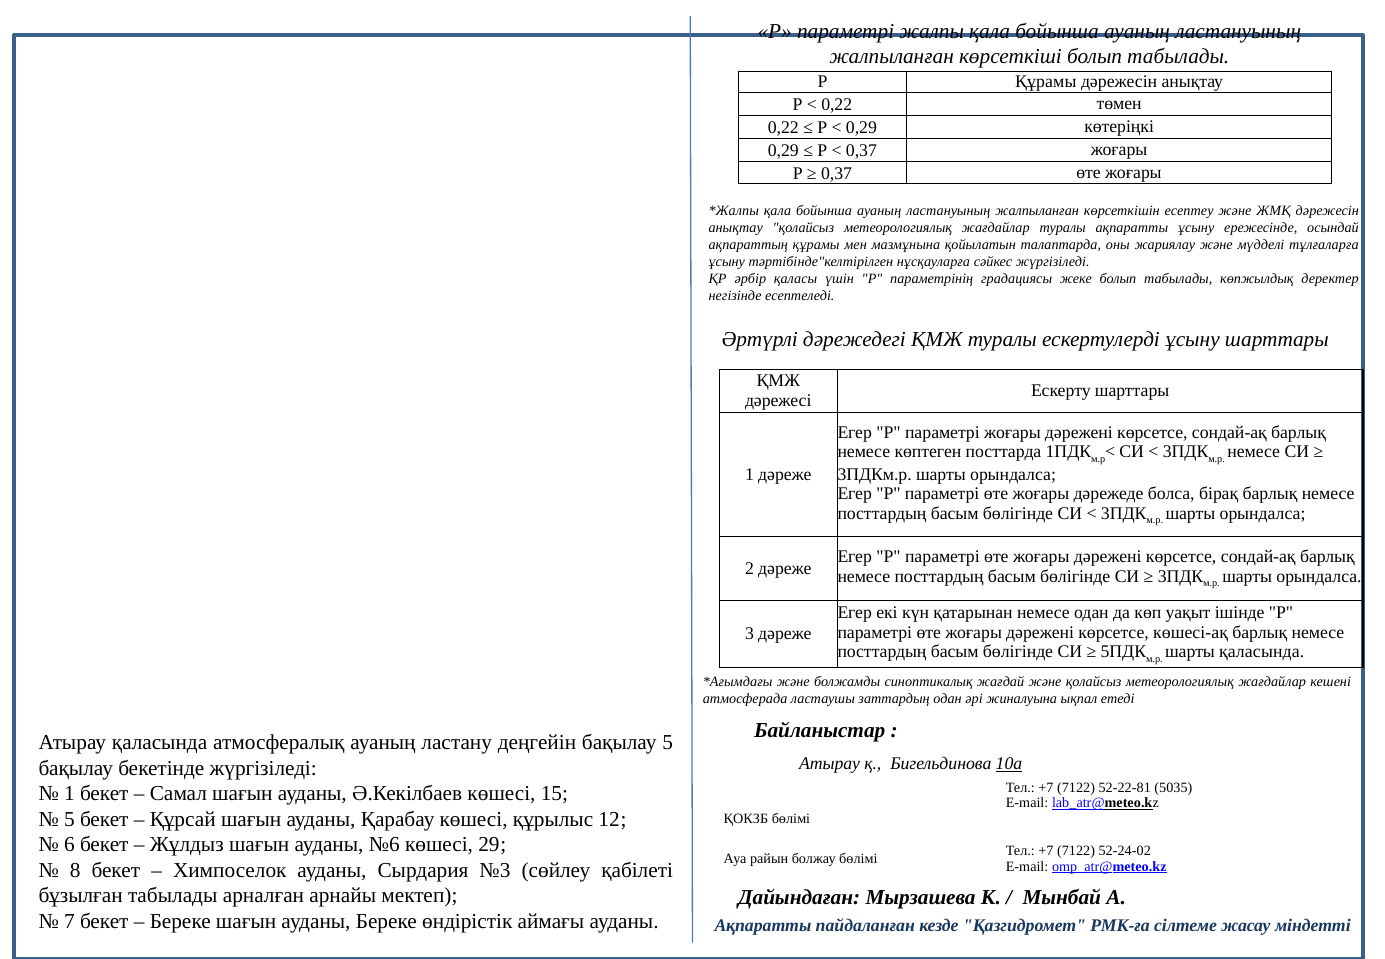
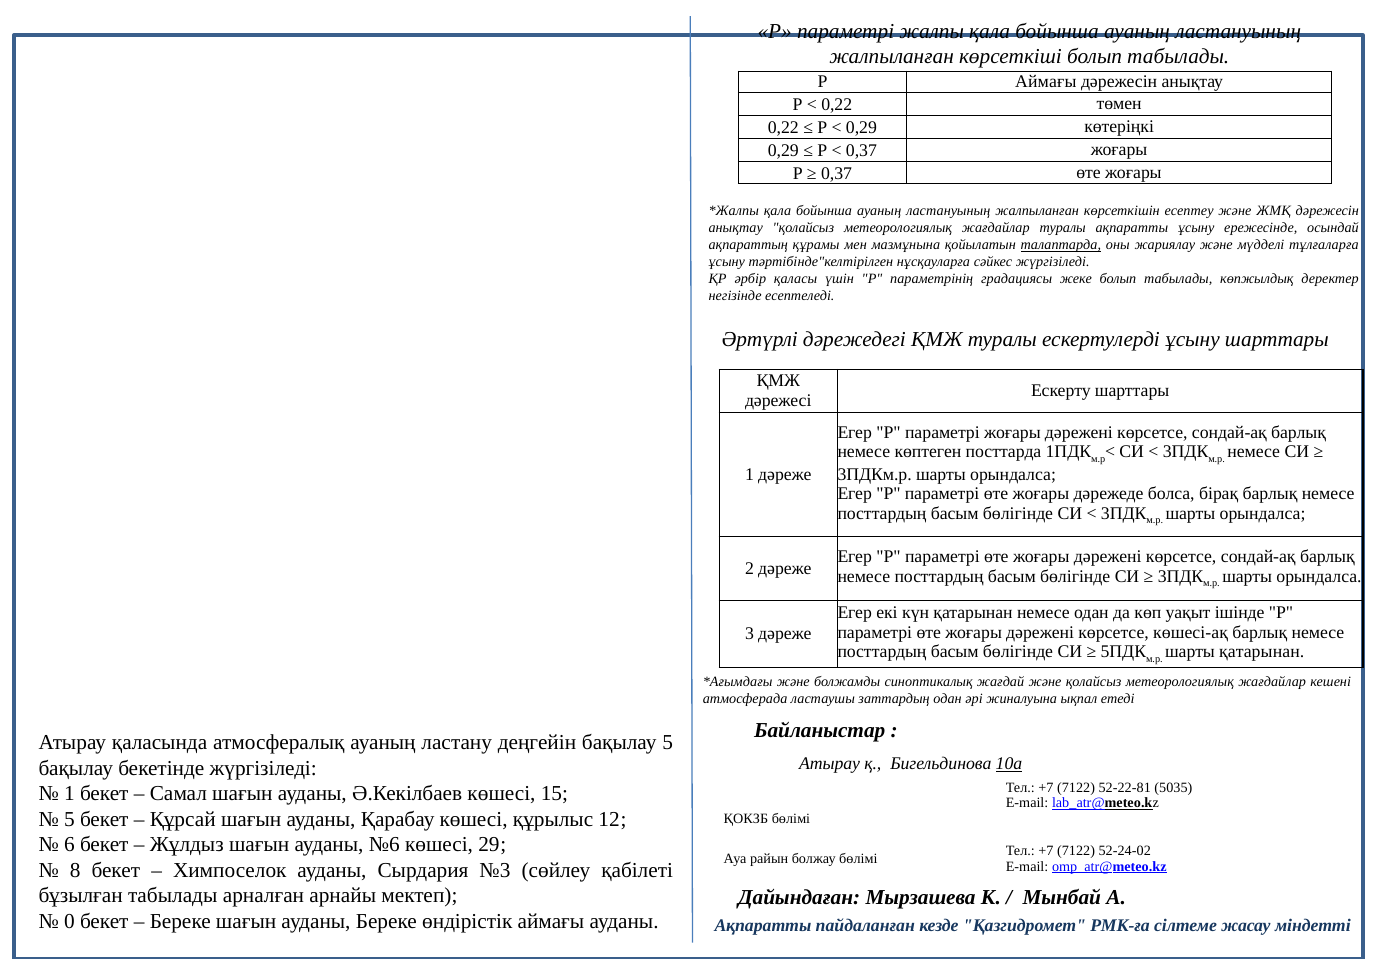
Р Құрамы: Құрамы -> Аймағы (1046, 82)
талаптарда underline: none -> present (1061, 245)
шарты қаласында: қаласында -> қатарынан (1262, 652)
7: 7 -> 0 (69, 921)
